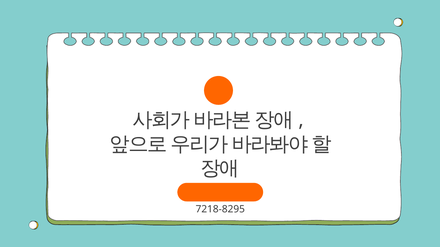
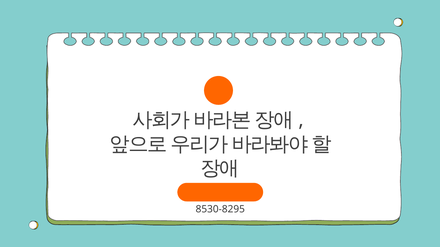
7218-8295: 7218-8295 -> 8530-8295 (220, 210)
